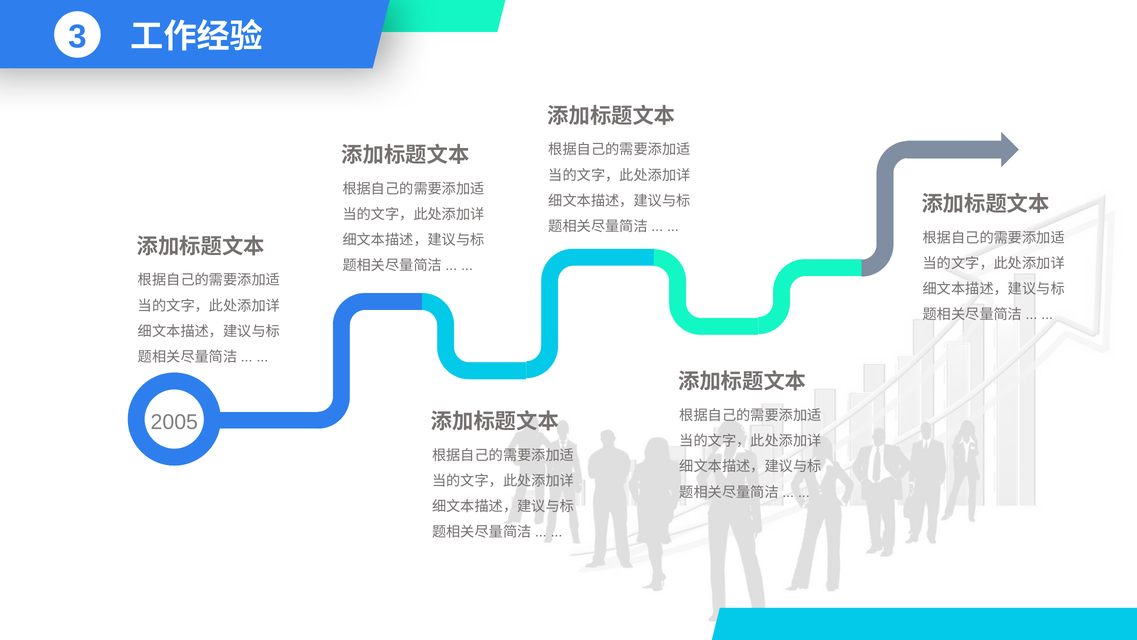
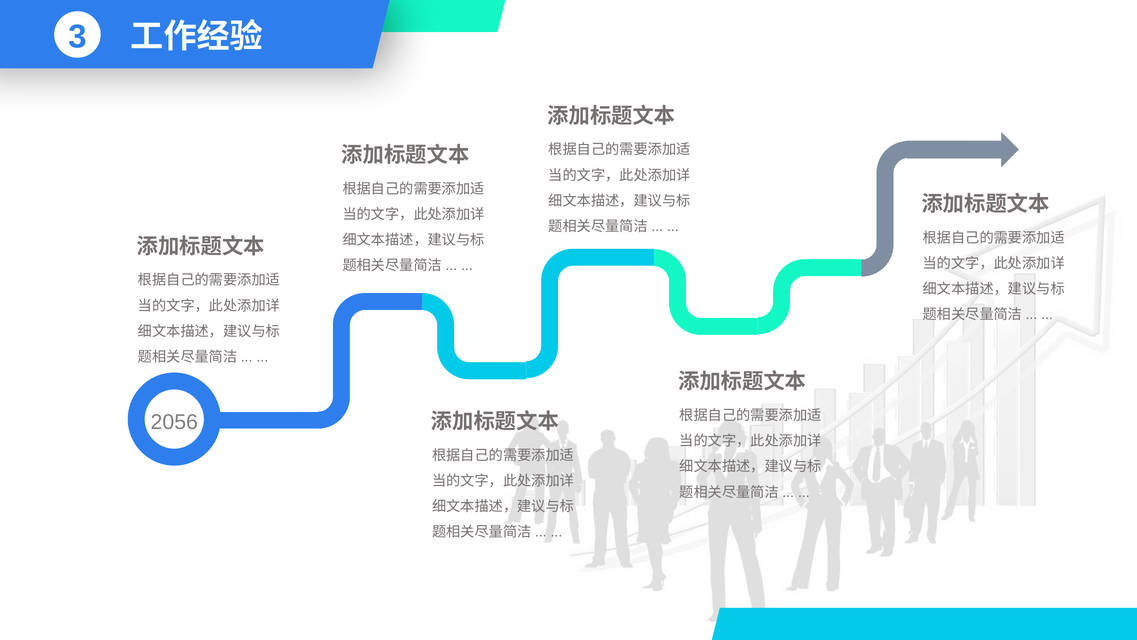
2005: 2005 -> 2056 (174, 422)
